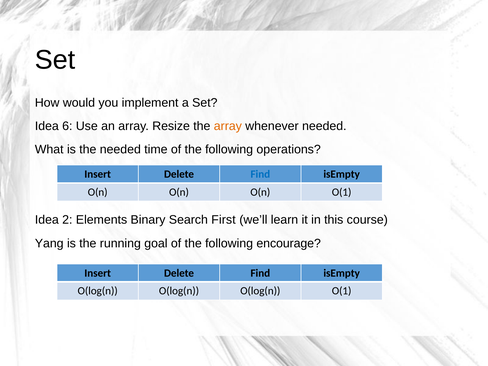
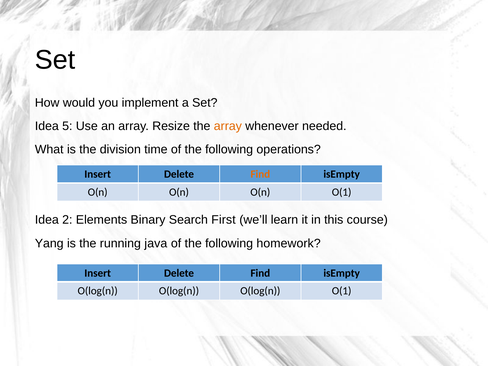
6: 6 -> 5 (67, 126)
the needed: needed -> division (120, 150)
Find colour: blue -> orange (260, 174)
goal: goal -> java (156, 243)
encourage: encourage -> homework (289, 243)
